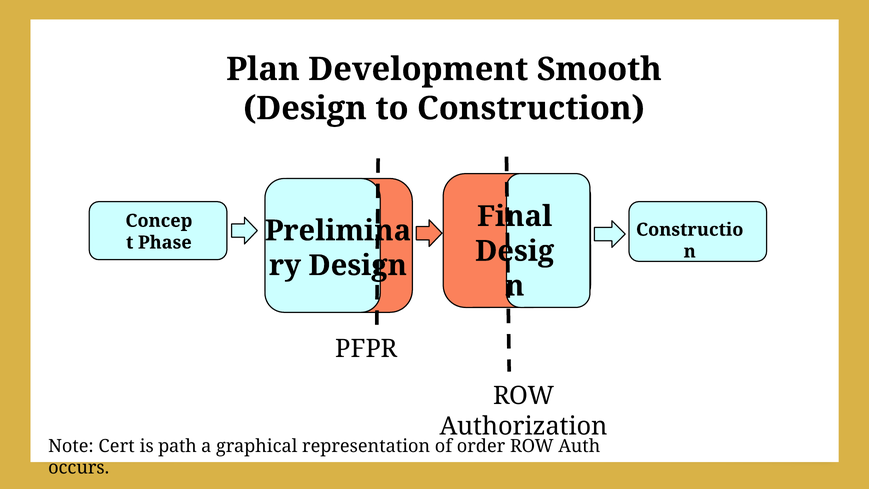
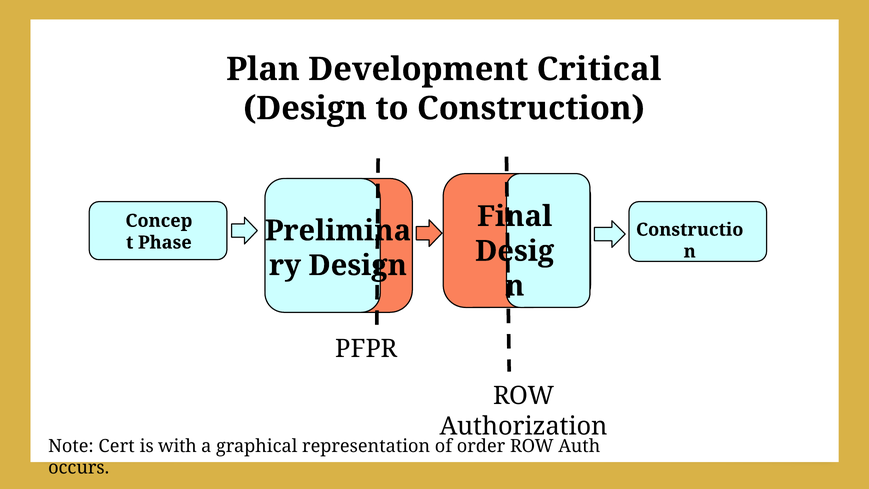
Smooth: Smooth -> Critical (599, 69)
path: path -> with (177, 446)
